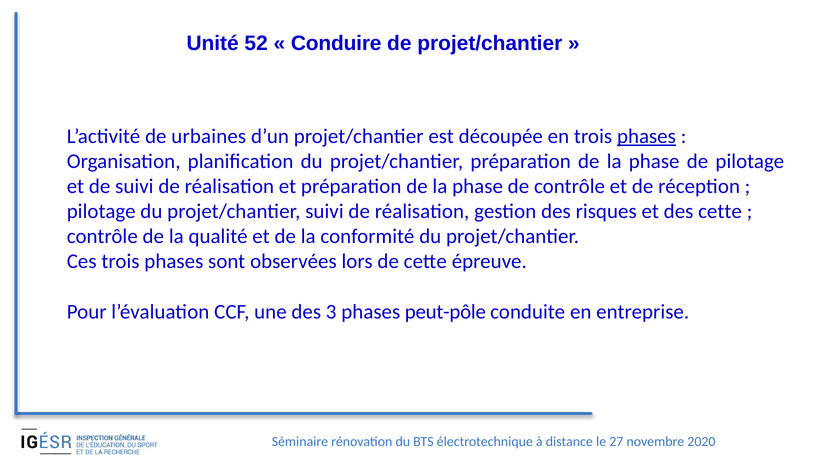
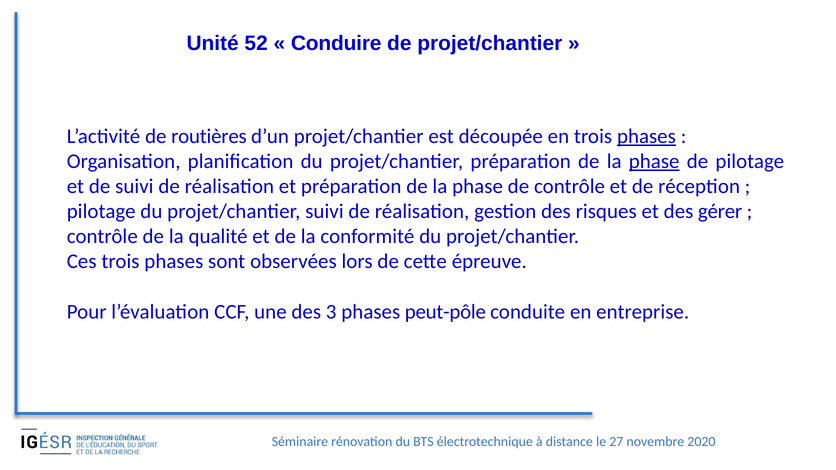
urbaines: urbaines -> routières (209, 136)
phase underline: none -> present (654, 161)
des cette: cette -> gérer (720, 212)
